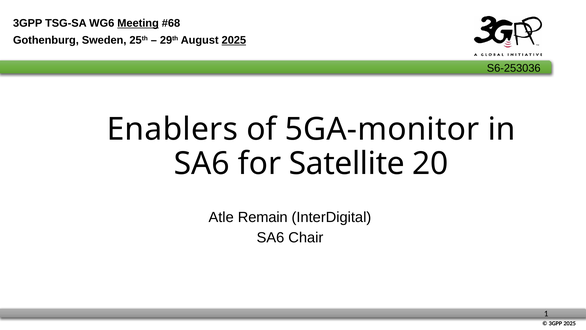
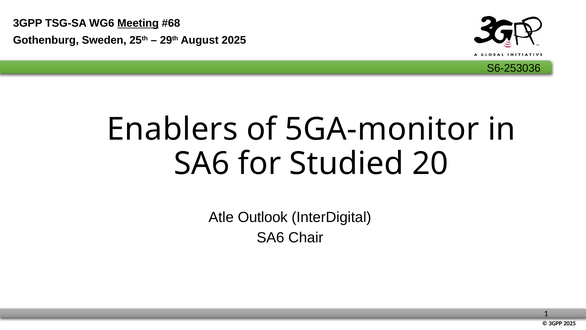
2025 underline: present -> none (234, 40)
Satellite: Satellite -> Studied (347, 164)
Remain: Remain -> Outlook (263, 217)
